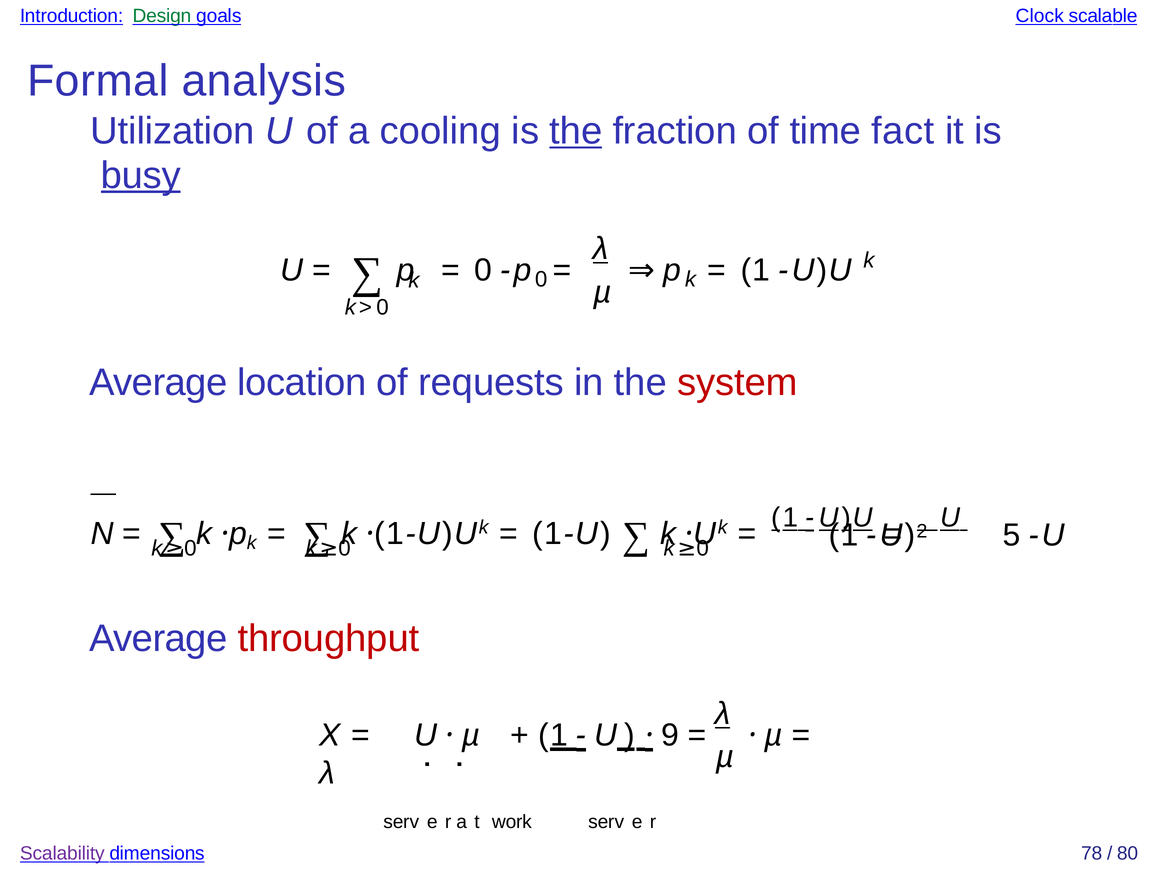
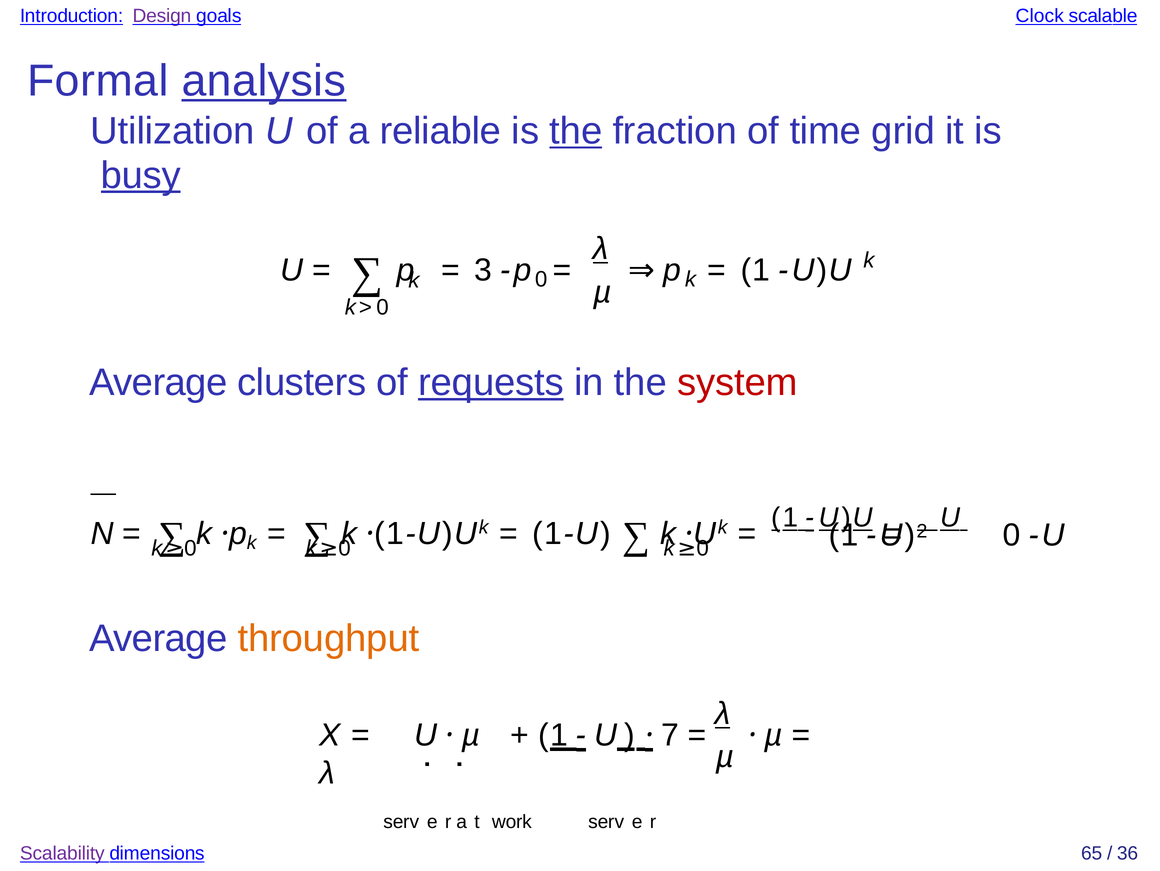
Design colour: green -> purple (162, 16)
analysis underline: none -> present (264, 81)
cooling: cooling -> reliable (440, 131)
fact: fact -> grid (903, 131)
0: 0 -> 3 (483, 270)
location: location -> clusters (302, 383)
requests underline: none -> present (491, 383)
5: 5 -> 0 (1011, 535)
throughput colour: red -> orange (328, 639)
9: 9 -> 7 (670, 735)
78: 78 -> 65 (1092, 853)
80: 80 -> 36 (1127, 853)
